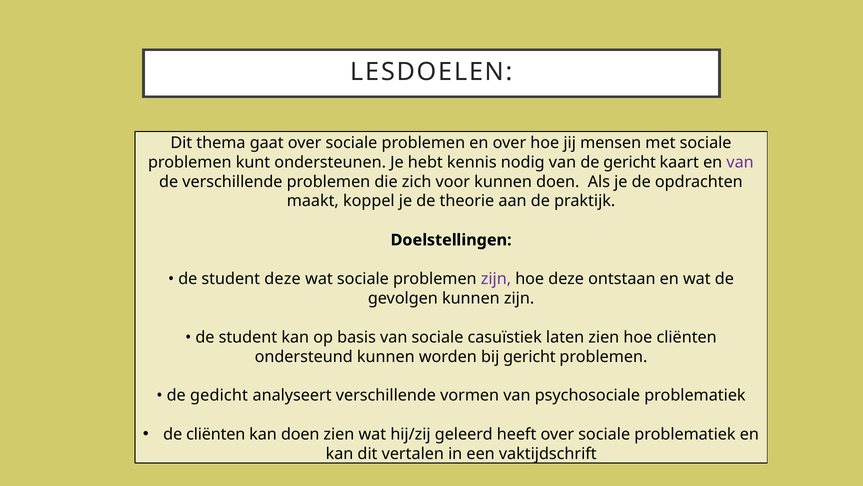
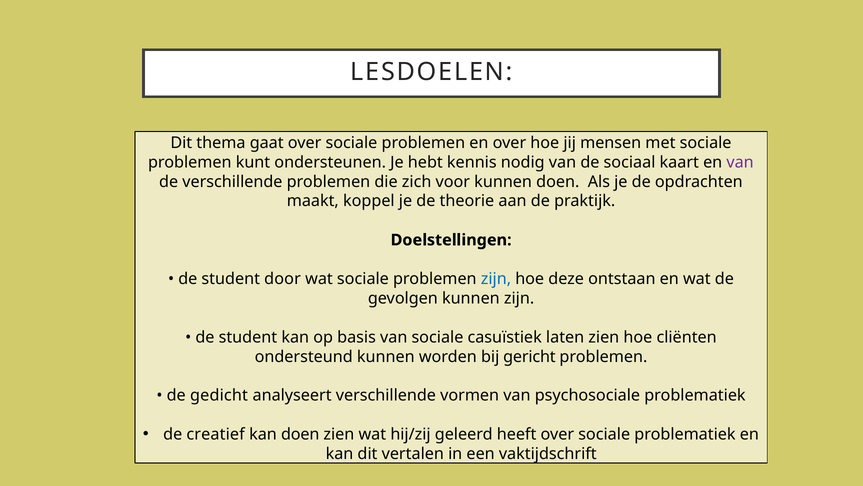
de gericht: gericht -> sociaal (630, 162)
student deze: deze -> door (283, 279)
zijn colour: purple -> blue (496, 279)
de cliënten: cliënten -> creatief (216, 434)
